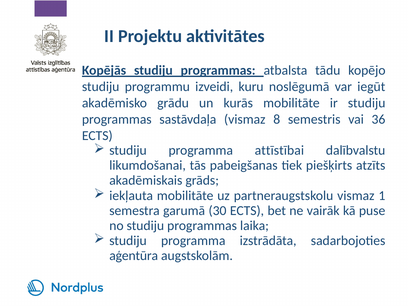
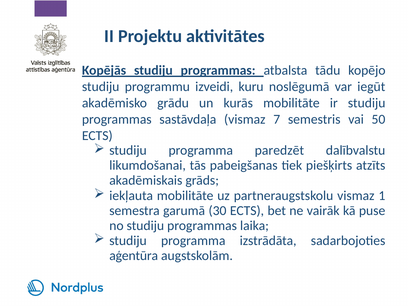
8: 8 -> 7 (277, 119)
36: 36 -> 50 (378, 119)
attīstībai: attīstībai -> paredzēt (279, 150)
